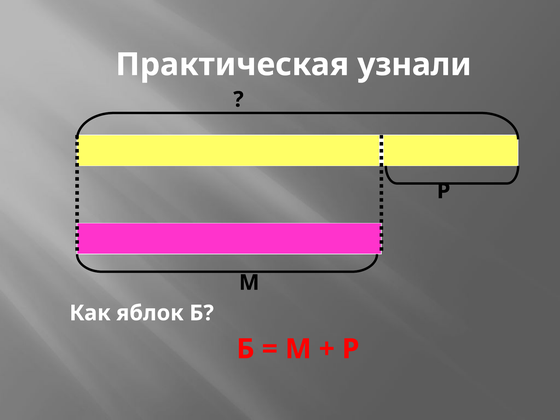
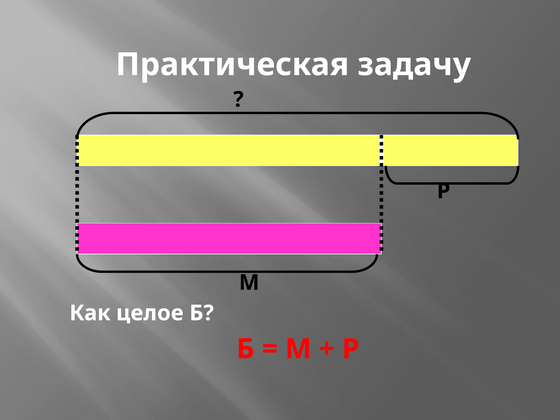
узнали: узнали -> задачу (414, 65)
яблок: яблок -> целое (150, 313)
